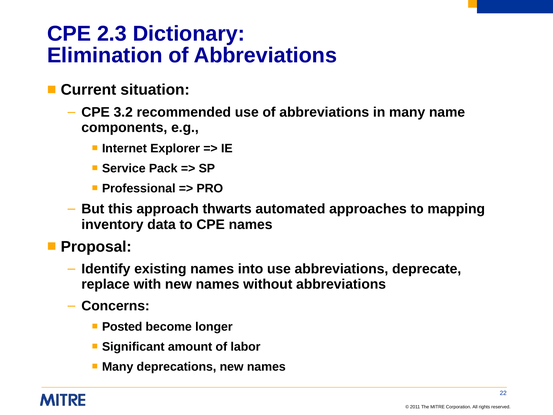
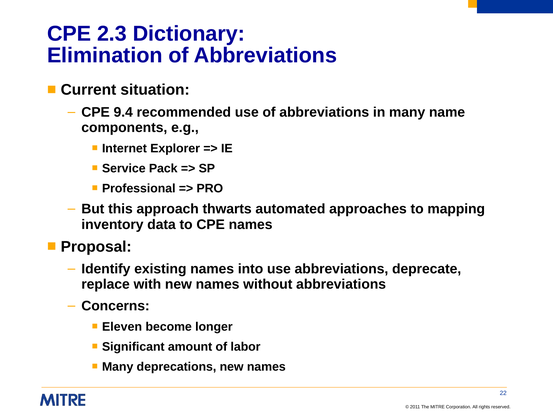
3.2: 3.2 -> 9.4 (123, 112)
Posted: Posted -> Eleven (122, 327)
